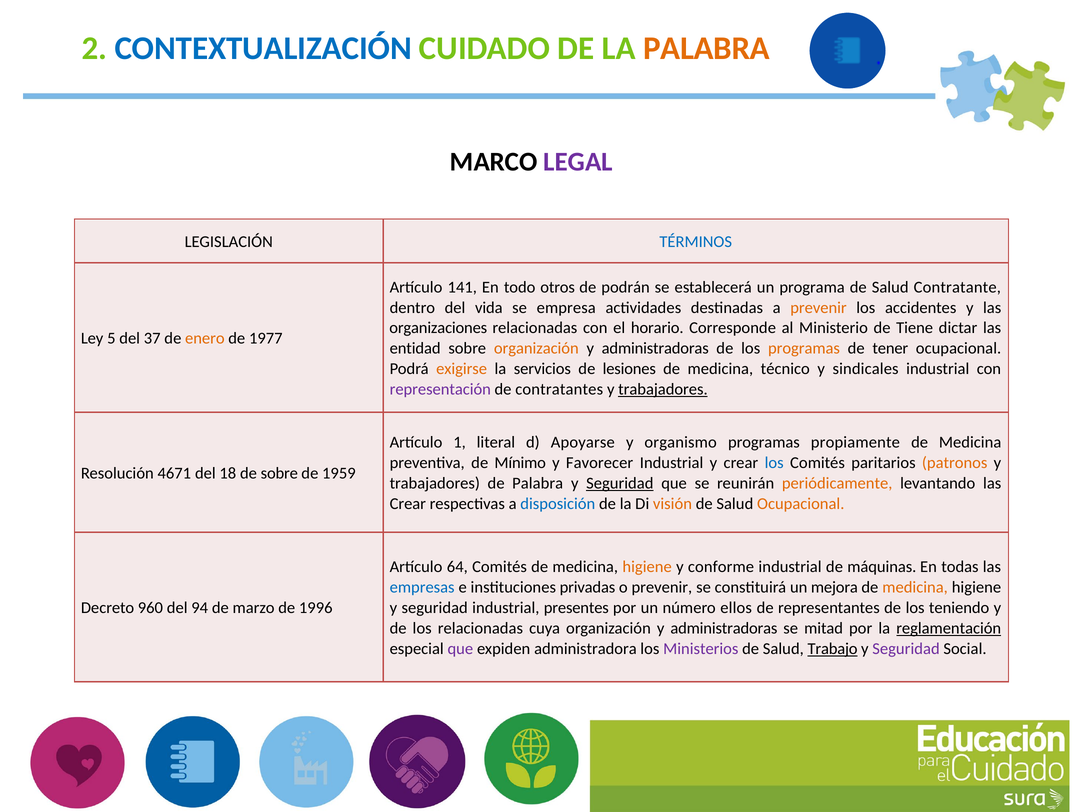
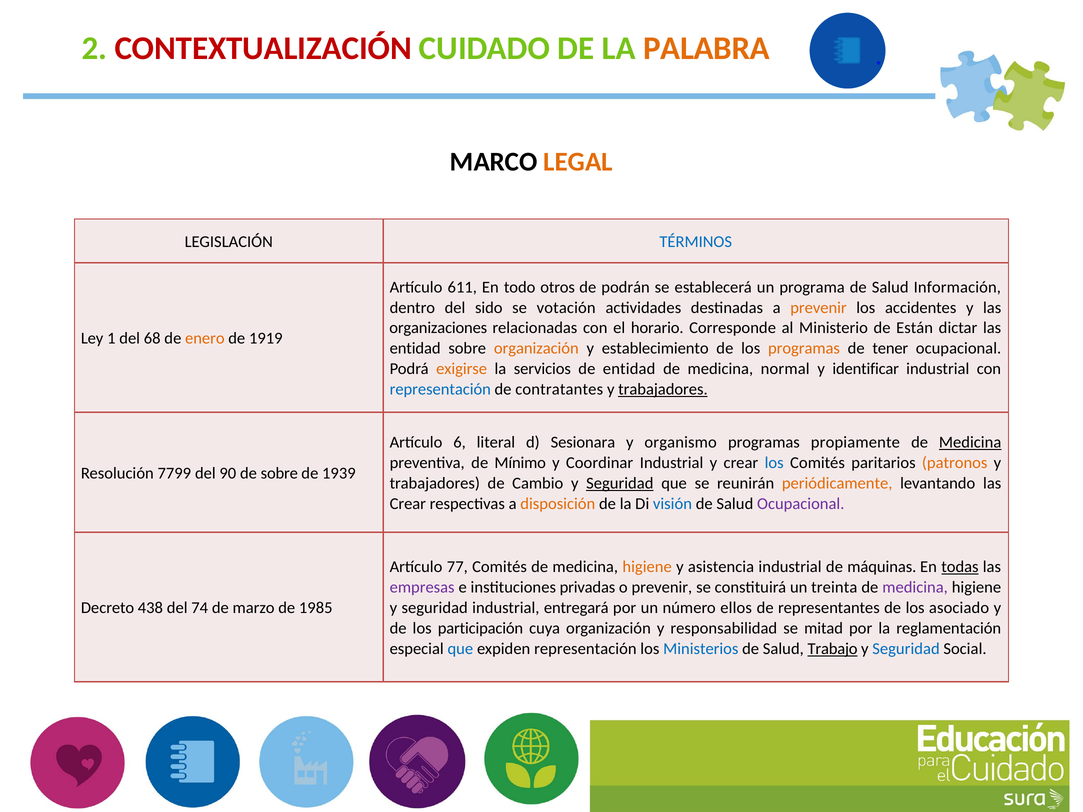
CONTEXTUALIZACIÓN colour: blue -> red (263, 48)
LEGAL colour: purple -> orange (578, 162)
141: 141 -> 611 (462, 287)
Contratante: Contratante -> Información (957, 287)
vida: vida -> sido (489, 308)
empresa: empresa -> votación (566, 308)
Tiene: Tiene -> Están (915, 328)
5: 5 -> 1 (111, 338)
37: 37 -> 68 (152, 338)
1977: 1977 -> 1919 (266, 338)
administradoras: administradoras -> establecimiento (655, 349)
de lesiones: lesiones -> entidad (629, 369)
técnico: técnico -> normal (785, 369)
sindicales: sindicales -> identificar (866, 369)
representación colour: purple -> blue (440, 389)
1: 1 -> 6 (460, 443)
Apoyarse: Apoyarse -> Sesionara (583, 443)
Medicina underline: none -> present (970, 443)
Favorecer: Favorecer -> Coordinar (600, 463)
4671: 4671 -> 7799 (174, 473)
18: 18 -> 90 (228, 473)
1959: 1959 -> 1939 (339, 473)
de Palabra: Palabra -> Cambio (538, 483)
disposición colour: blue -> orange (558, 504)
visión colour: orange -> blue (672, 504)
Ocupacional colour: orange -> purple (801, 504)
64: 64 -> 77 (457, 567)
conforme: conforme -> asistencia (721, 567)
todas underline: none -> present (960, 567)
empresas colour: blue -> purple (422, 588)
mejora: mejora -> treinta (834, 588)
medicina colour: orange -> purple (915, 588)
960: 960 -> 438 (150, 608)
94: 94 -> 74 (200, 608)
1996: 1996 -> 1985 (316, 608)
presentes: presentes -> entregará (576, 608)
teniendo: teniendo -> asociado (959, 608)
los relacionadas: relacionadas -> participación (480, 628)
cuya organización y administradoras: administradoras -> responsabilidad (724, 628)
reglamentación underline: present -> none (949, 628)
que colour: purple -> blue (460, 649)
expiden administradora: administradora -> representación (585, 649)
Ministerios colour: purple -> blue (701, 649)
Seguridad colour: purple -> blue (906, 649)
